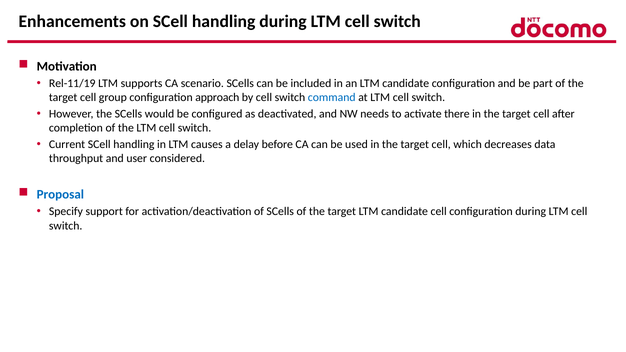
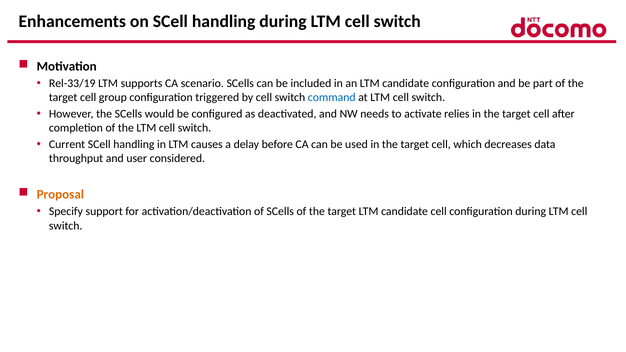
Rel-11/19: Rel-11/19 -> Rel-33/19 (72, 84)
approach: approach -> triggered (217, 98)
there: there -> relies (457, 114)
Proposal colour: blue -> orange (60, 195)
